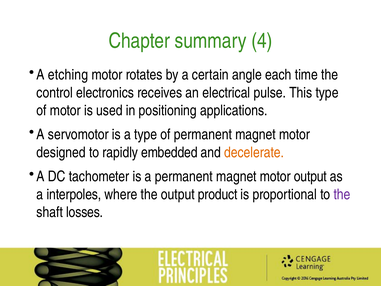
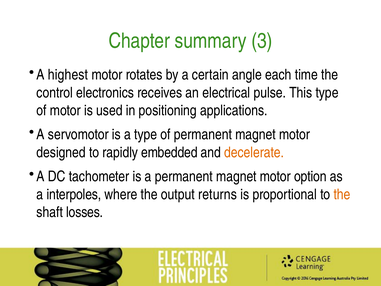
4: 4 -> 3 (262, 41)
etching: etching -> highest (68, 75)
motor output: output -> option (310, 176)
product: product -> returns (217, 194)
the colour: purple -> orange (342, 194)
